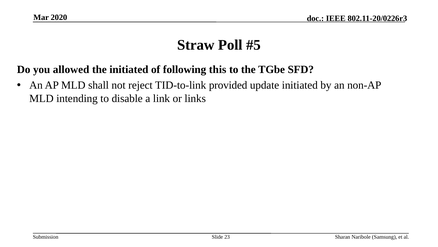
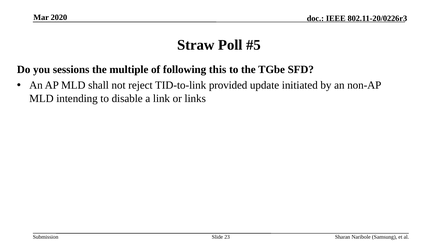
allowed: allowed -> sessions (71, 69)
the initiated: initiated -> multiple (129, 69)
